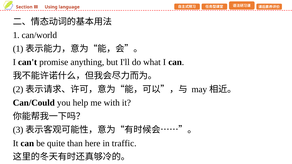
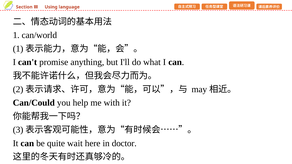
than: than -> wait (75, 143)
traffic: traffic -> doctor (124, 143)
